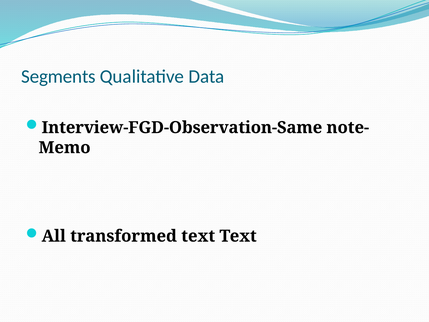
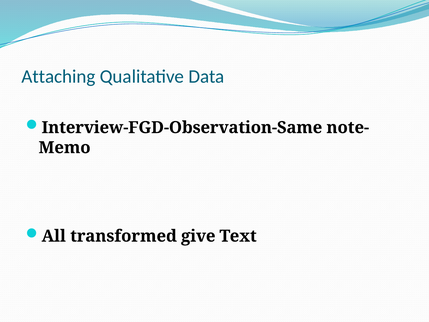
Segments: Segments -> Attaching (58, 77)
transformed text: text -> give (198, 236)
